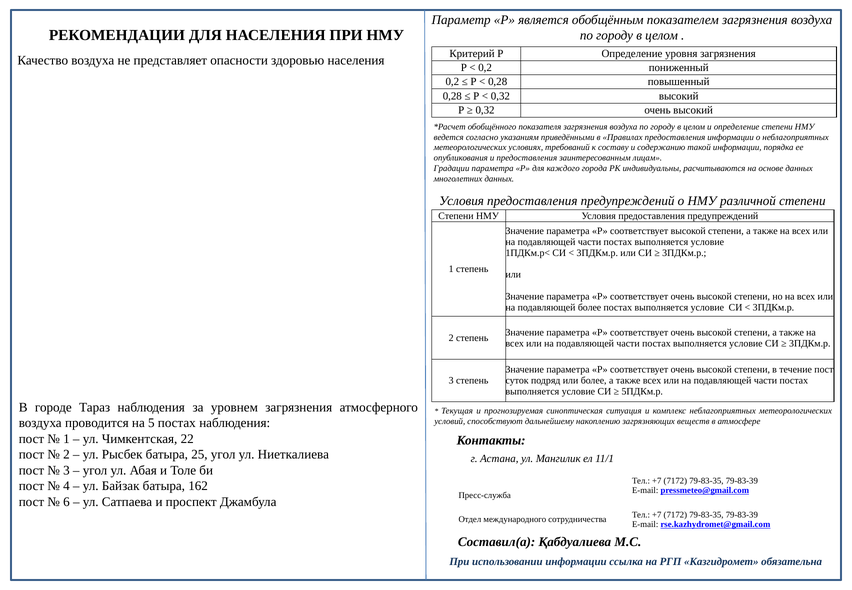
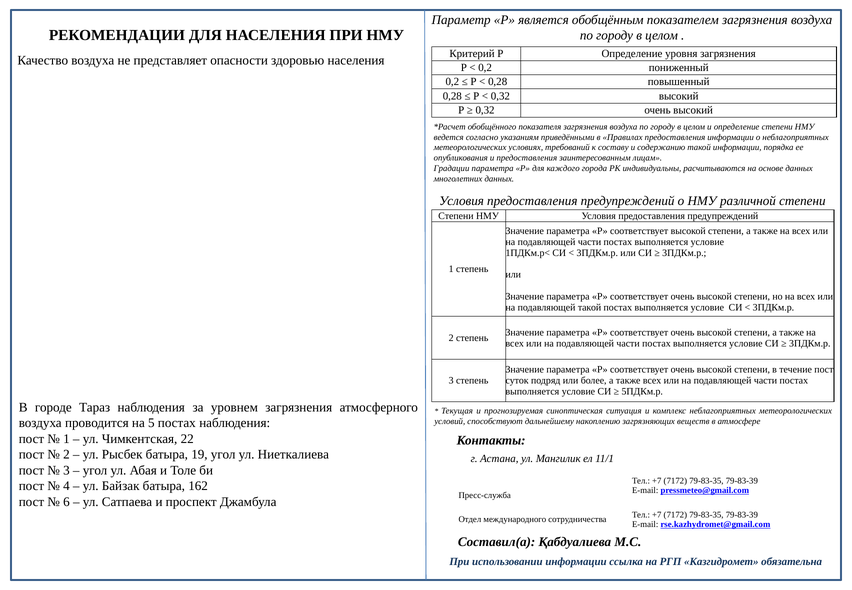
подавляющей более: более -> такой (590, 307)
25: 25 -> 19 (199, 454)
